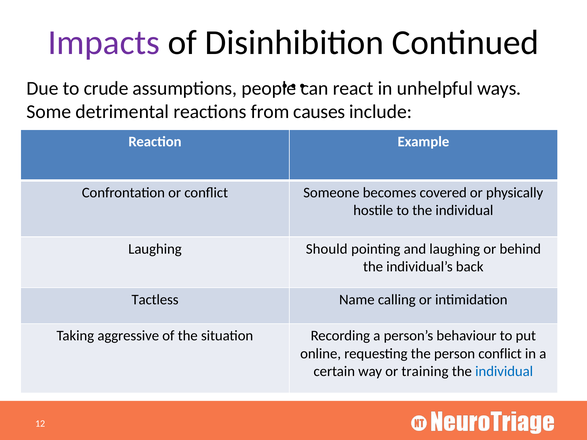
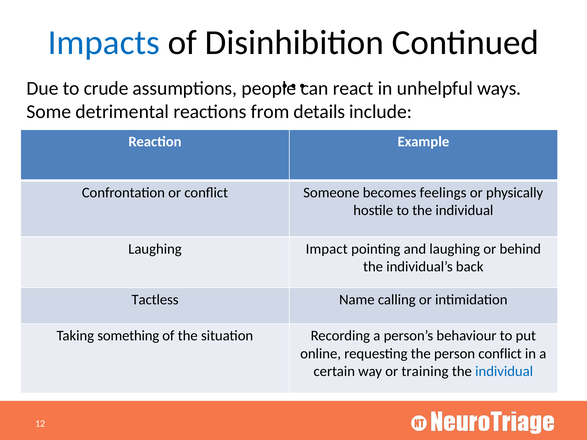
Impacts colour: purple -> blue (104, 43)
causes: causes -> details (319, 112)
covered: covered -> feelings (443, 193)
Should: Should -> Impact (327, 249)
aggressive: aggressive -> something (128, 336)
